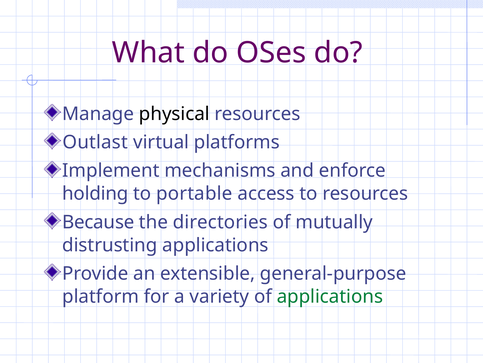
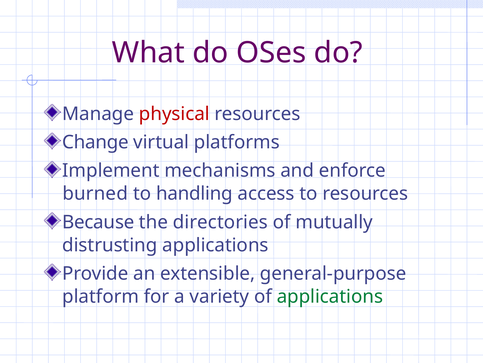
physical colour: black -> red (174, 114)
Outlast: Outlast -> Change (95, 142)
holding: holding -> burned (95, 193)
portable: portable -> handling (194, 193)
